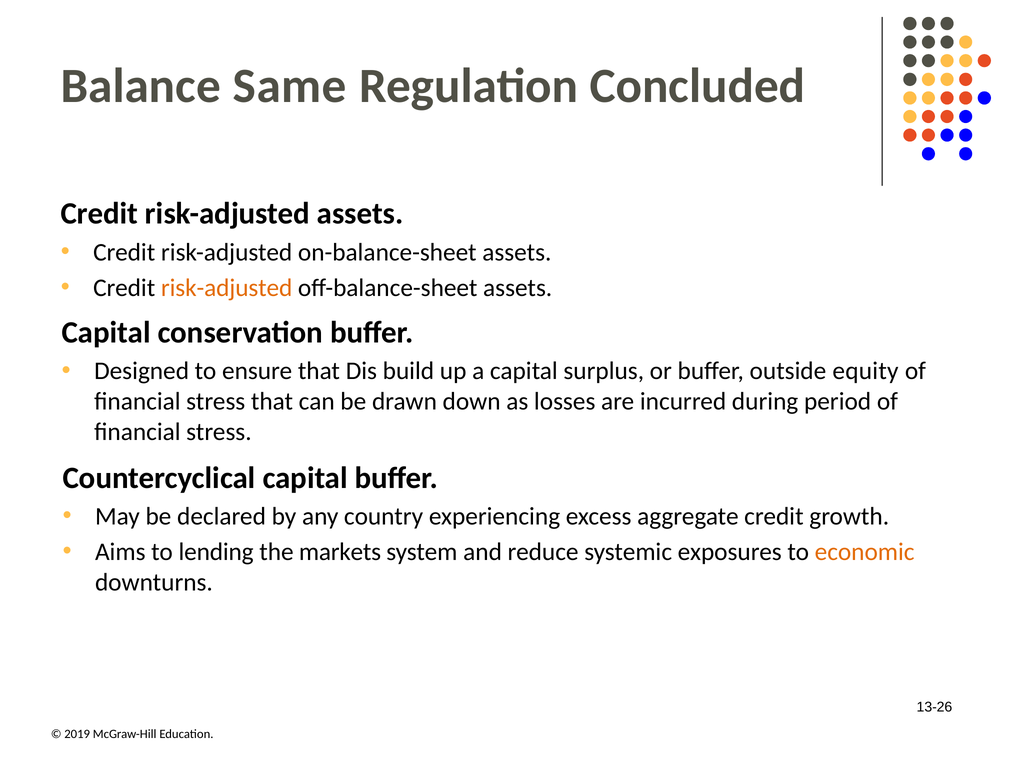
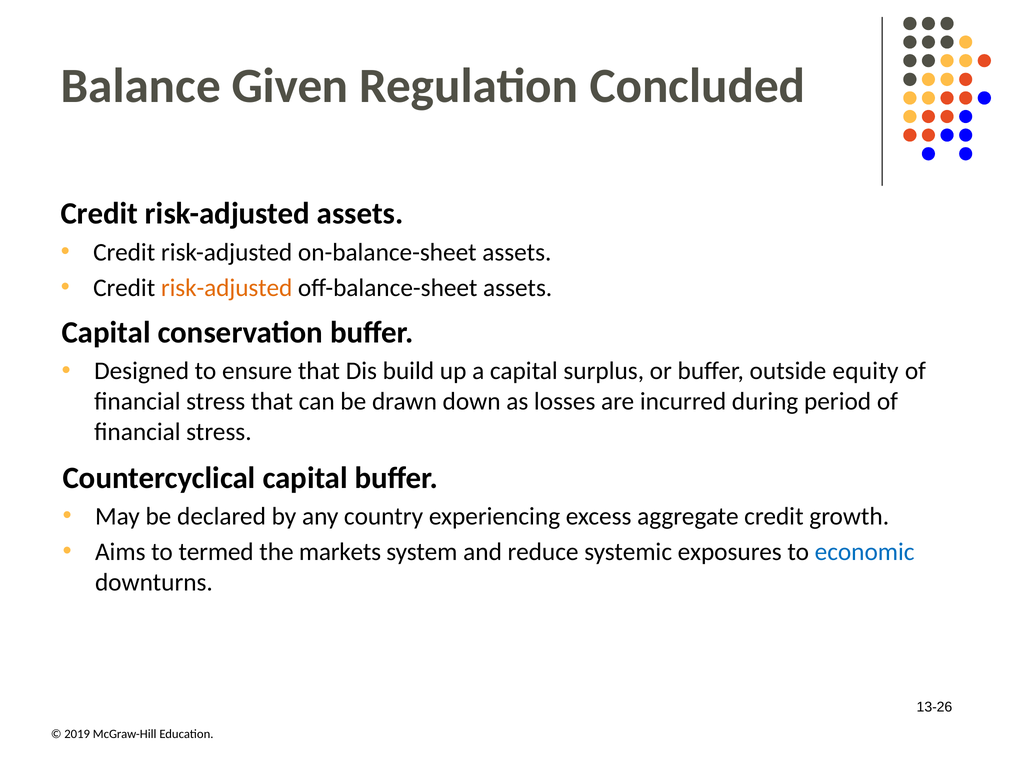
Same: Same -> Given (290, 86)
lending: lending -> termed (216, 552)
economic colour: orange -> blue (865, 552)
